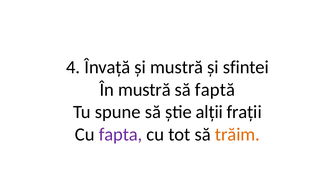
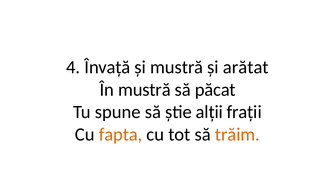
sfintei: sfintei -> arătat (246, 67)
faptă: faptă -> păcat (215, 89)
fapta colour: purple -> orange (121, 134)
